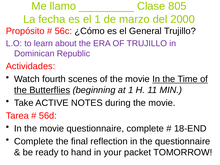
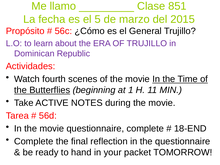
805: 805 -> 851 (177, 6)
el 1: 1 -> 5 (98, 19)
2000: 2000 -> 2015 (183, 19)
